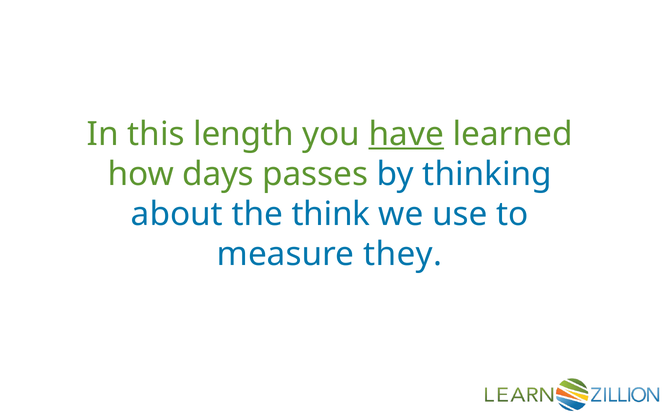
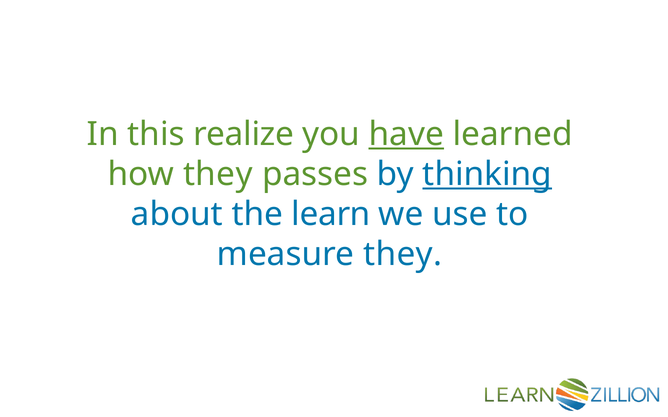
length: length -> realize (244, 134)
how days: days -> they (218, 174)
thinking underline: none -> present (487, 174)
think: think -> learn (331, 214)
